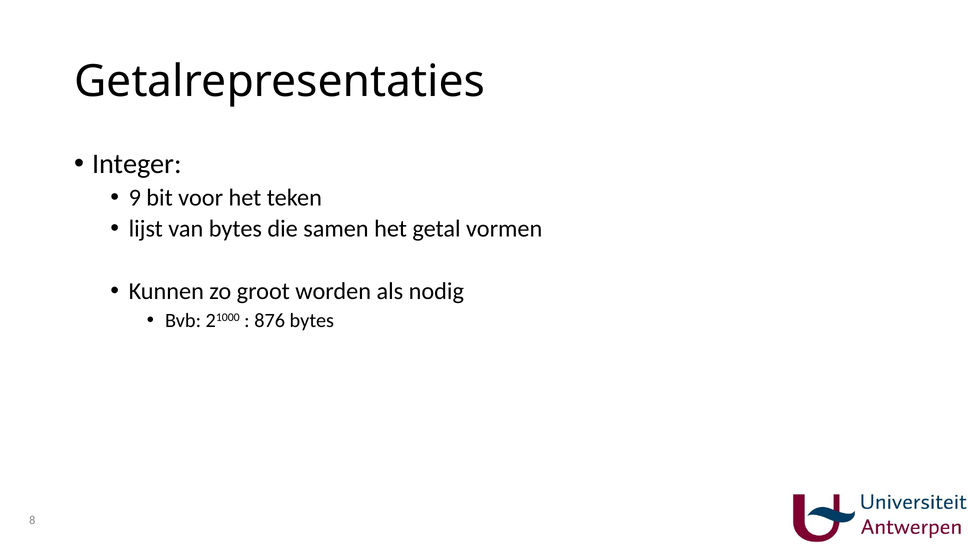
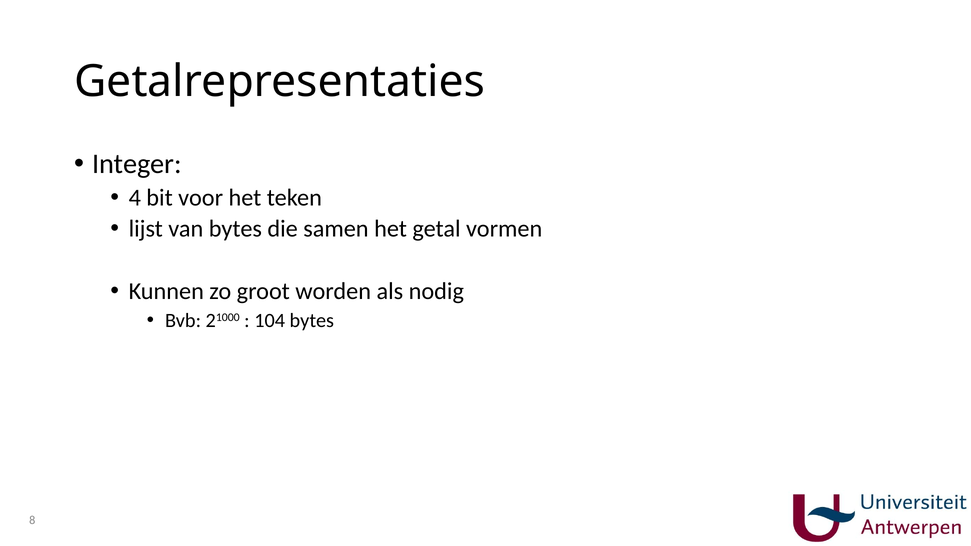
9: 9 -> 4 (135, 198)
876: 876 -> 104 (270, 320)
